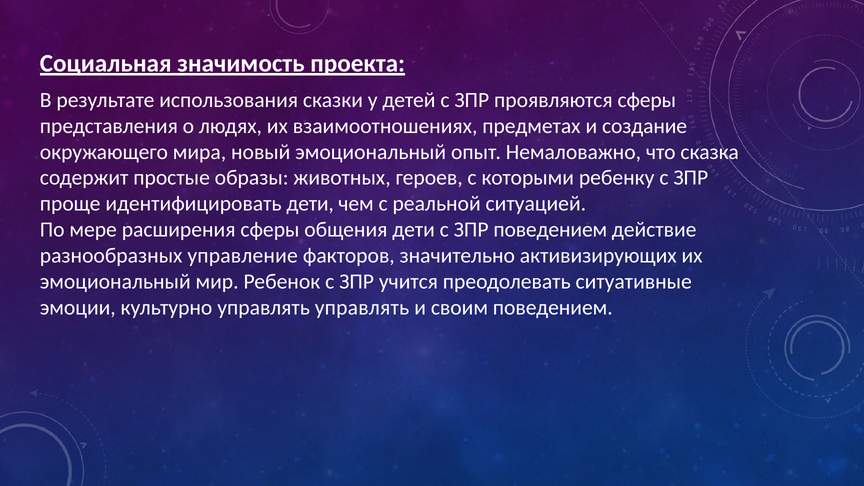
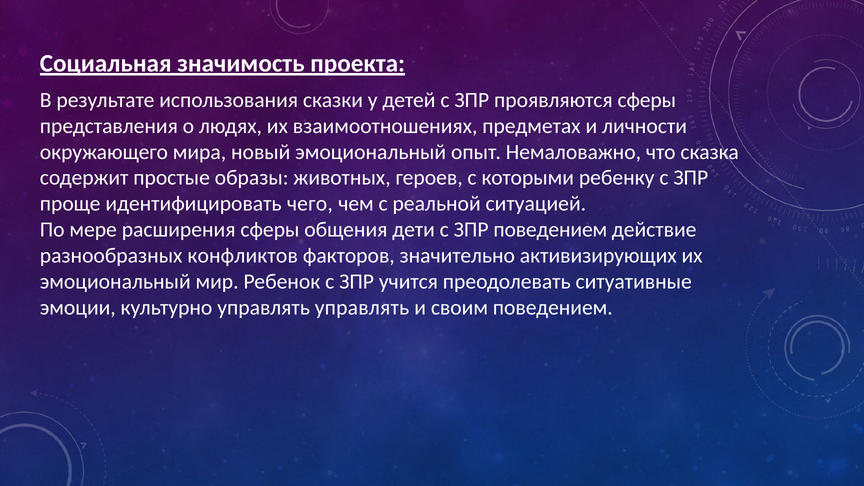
создание: создание -> личности (644, 126)
идентифицировать дети: дети -> чего (310, 204)
управление: управление -> конфликтов (243, 256)
